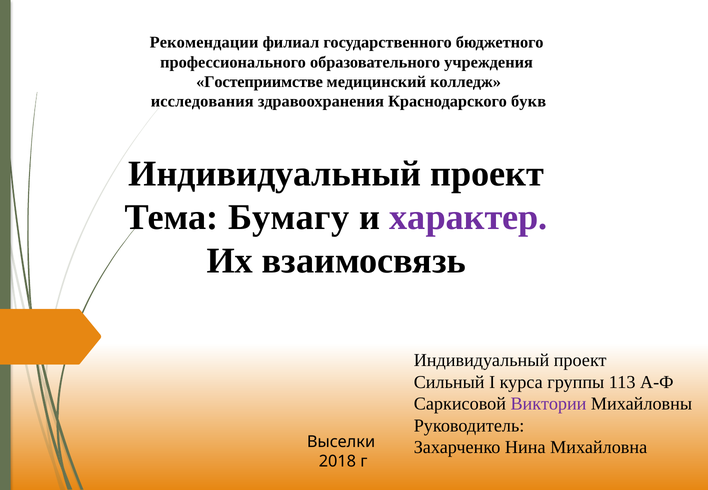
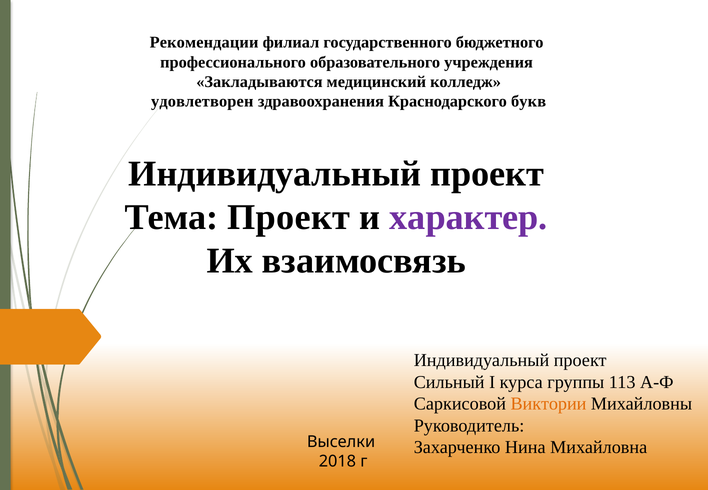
Гостеприимстве: Гостеприимстве -> Закладываются (259, 82)
исследования: исследования -> удовлетворен (202, 101)
Тема Бумагу: Бумагу -> Проект (289, 217)
Виктории colour: purple -> orange (548, 404)
